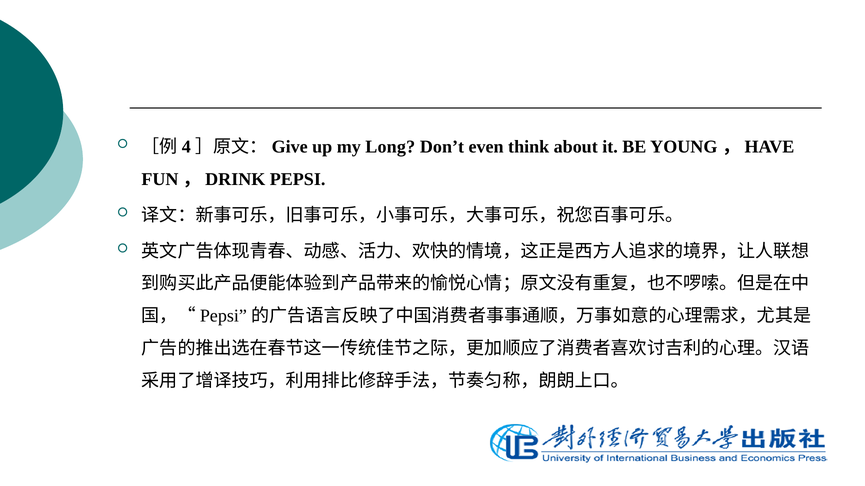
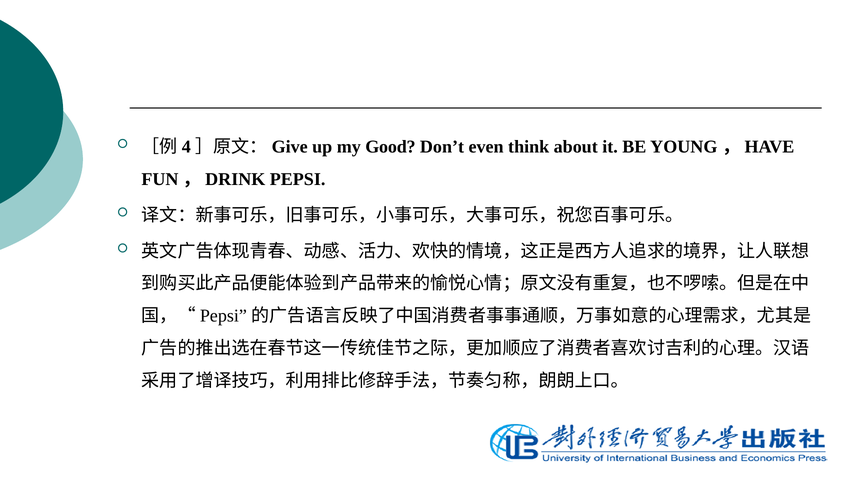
Long: Long -> Good (390, 147)
